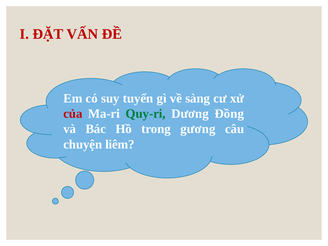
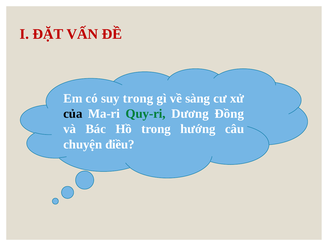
suy tuyển: tuyển -> trong (138, 98)
của colour: red -> black (73, 114)
gương: gương -> hướng (198, 129)
liêm: liêm -> điều (120, 144)
